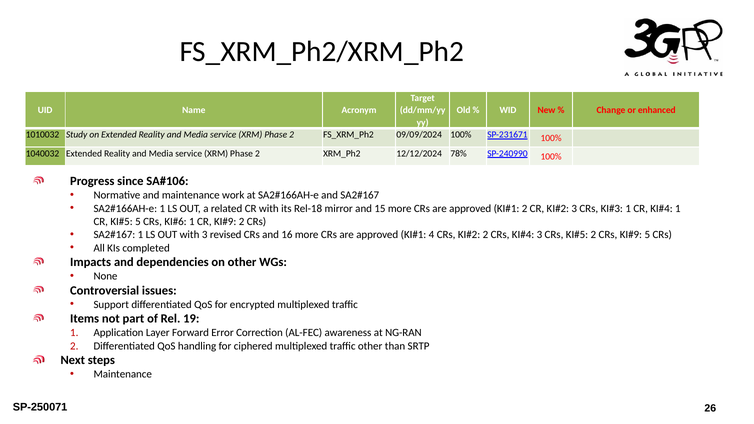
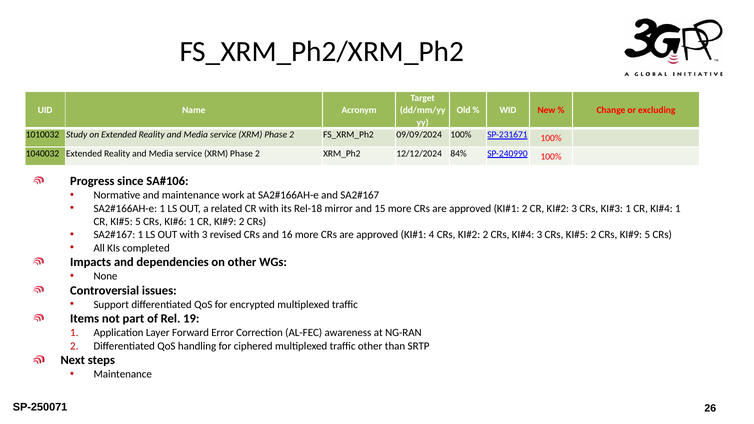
enhanced: enhanced -> excluding (657, 110)
78%: 78% -> 84% (459, 154)
